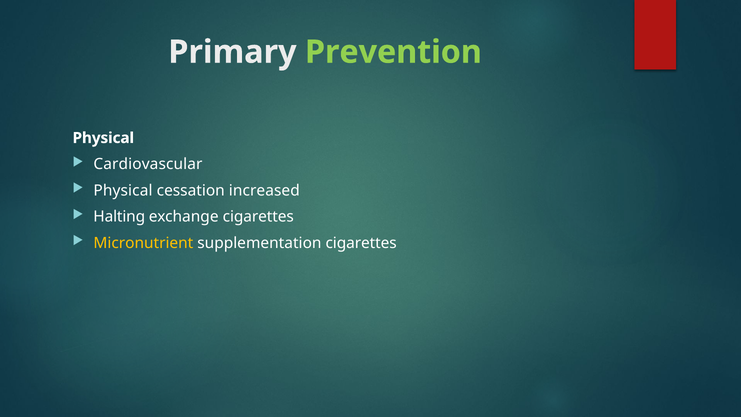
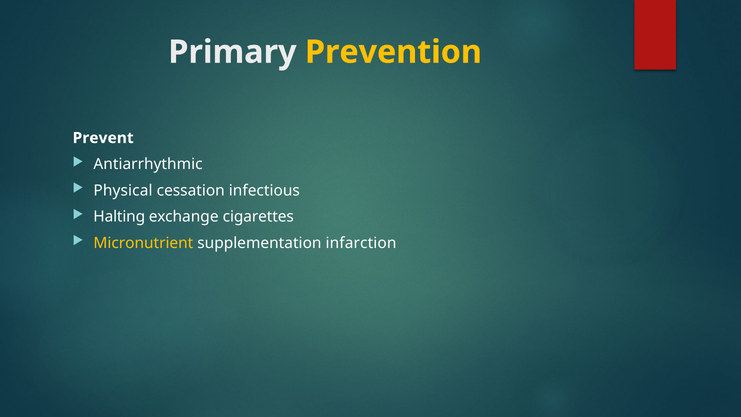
Prevention colour: light green -> yellow (393, 52)
Physical: Physical -> Prevent (103, 138)
Cardiovascular: Cardiovascular -> Antiarrhythmic (148, 164)
increased: increased -> infectious (264, 190)
supplementation cigarettes: cigarettes -> infarction (361, 243)
